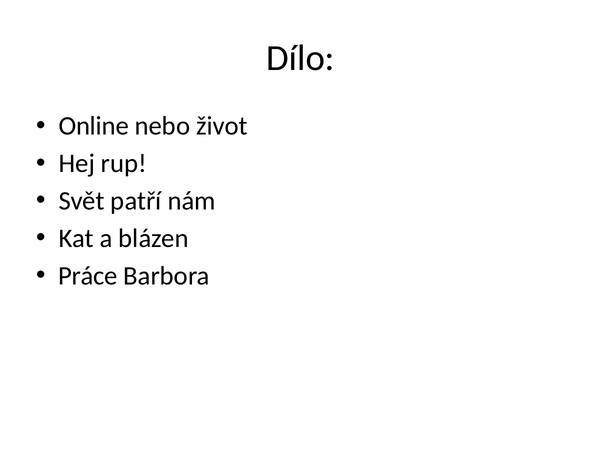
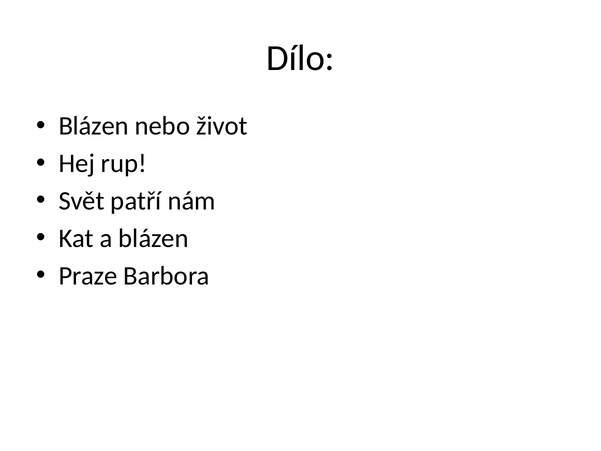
Online: Online -> Blázen (94, 126)
Práce: Práce -> Praze (88, 276)
